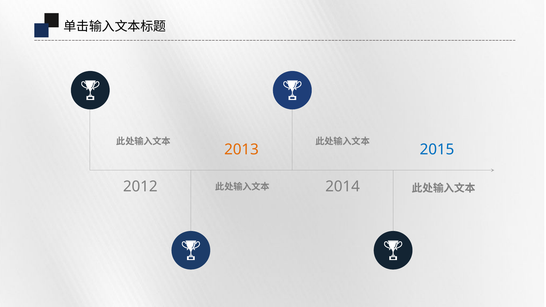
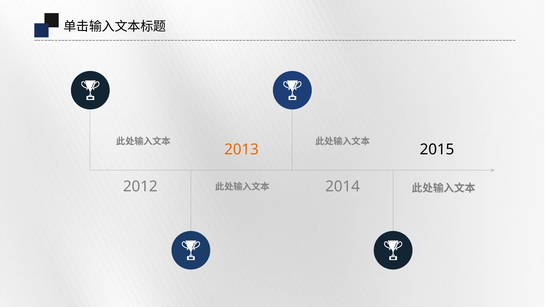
2015 colour: blue -> black (437, 150)
